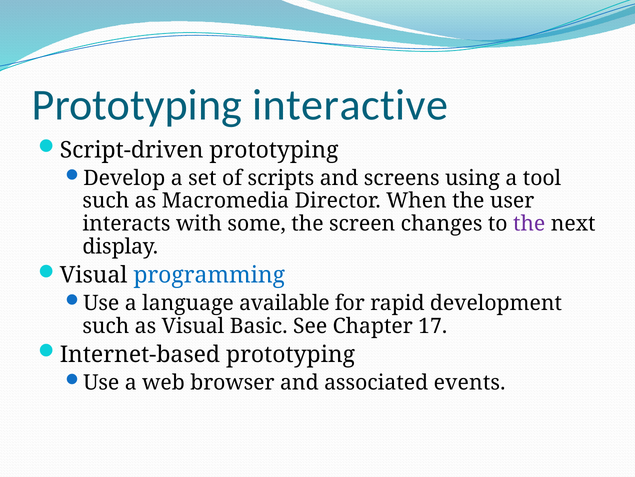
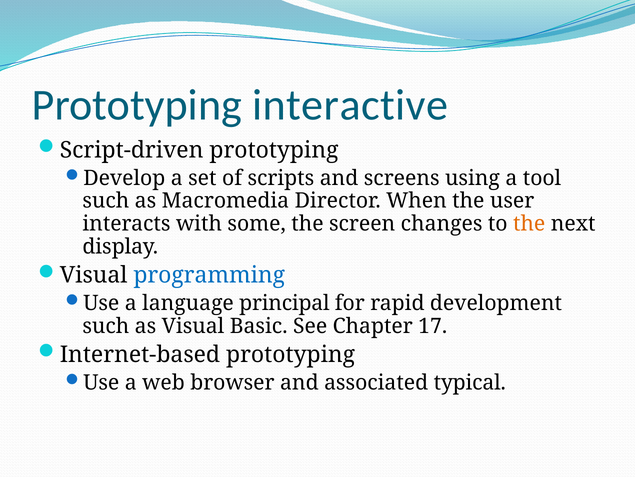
the colour: purple -> orange (529, 224)
available: available -> principal (284, 303)
events: events -> typical (470, 382)
